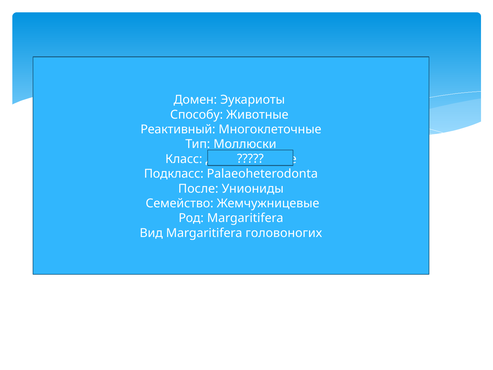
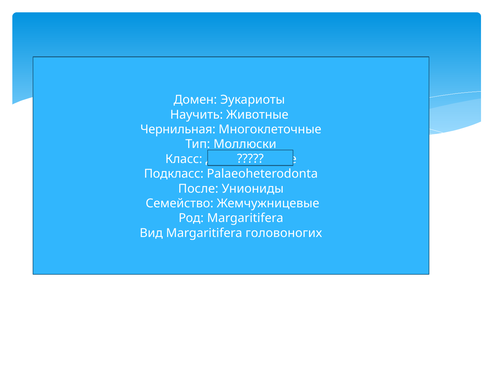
Способу: Способу -> Научить (197, 115)
Реактивный: Реактивный -> Чернильная (178, 129)
